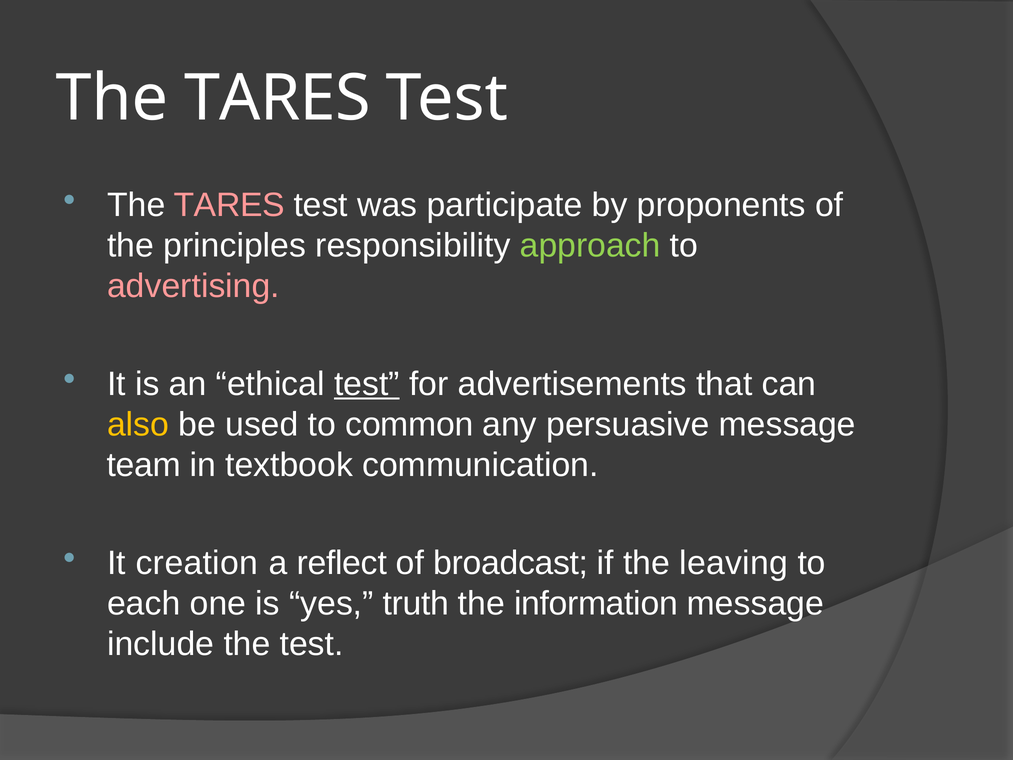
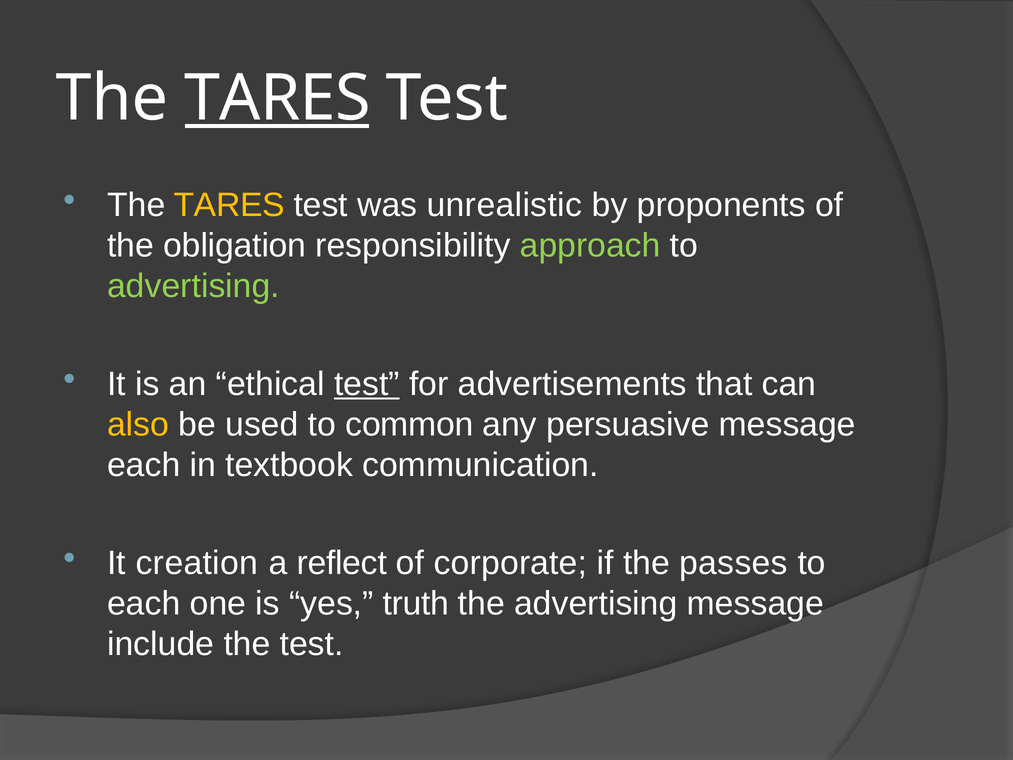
TARES underline: none -> present (277, 98)
TARES colour: pink -> yellow (229, 205)
participate: participate -> unrealistic (504, 205)
principles: principles -> obligation (235, 245)
advertising colour: pink -> light green (193, 286)
team: team -> each (144, 465)
broadcast: broadcast -> corporate (510, 563)
leaving: leaving -> passes (734, 563)
the information: information -> advertising (596, 603)
